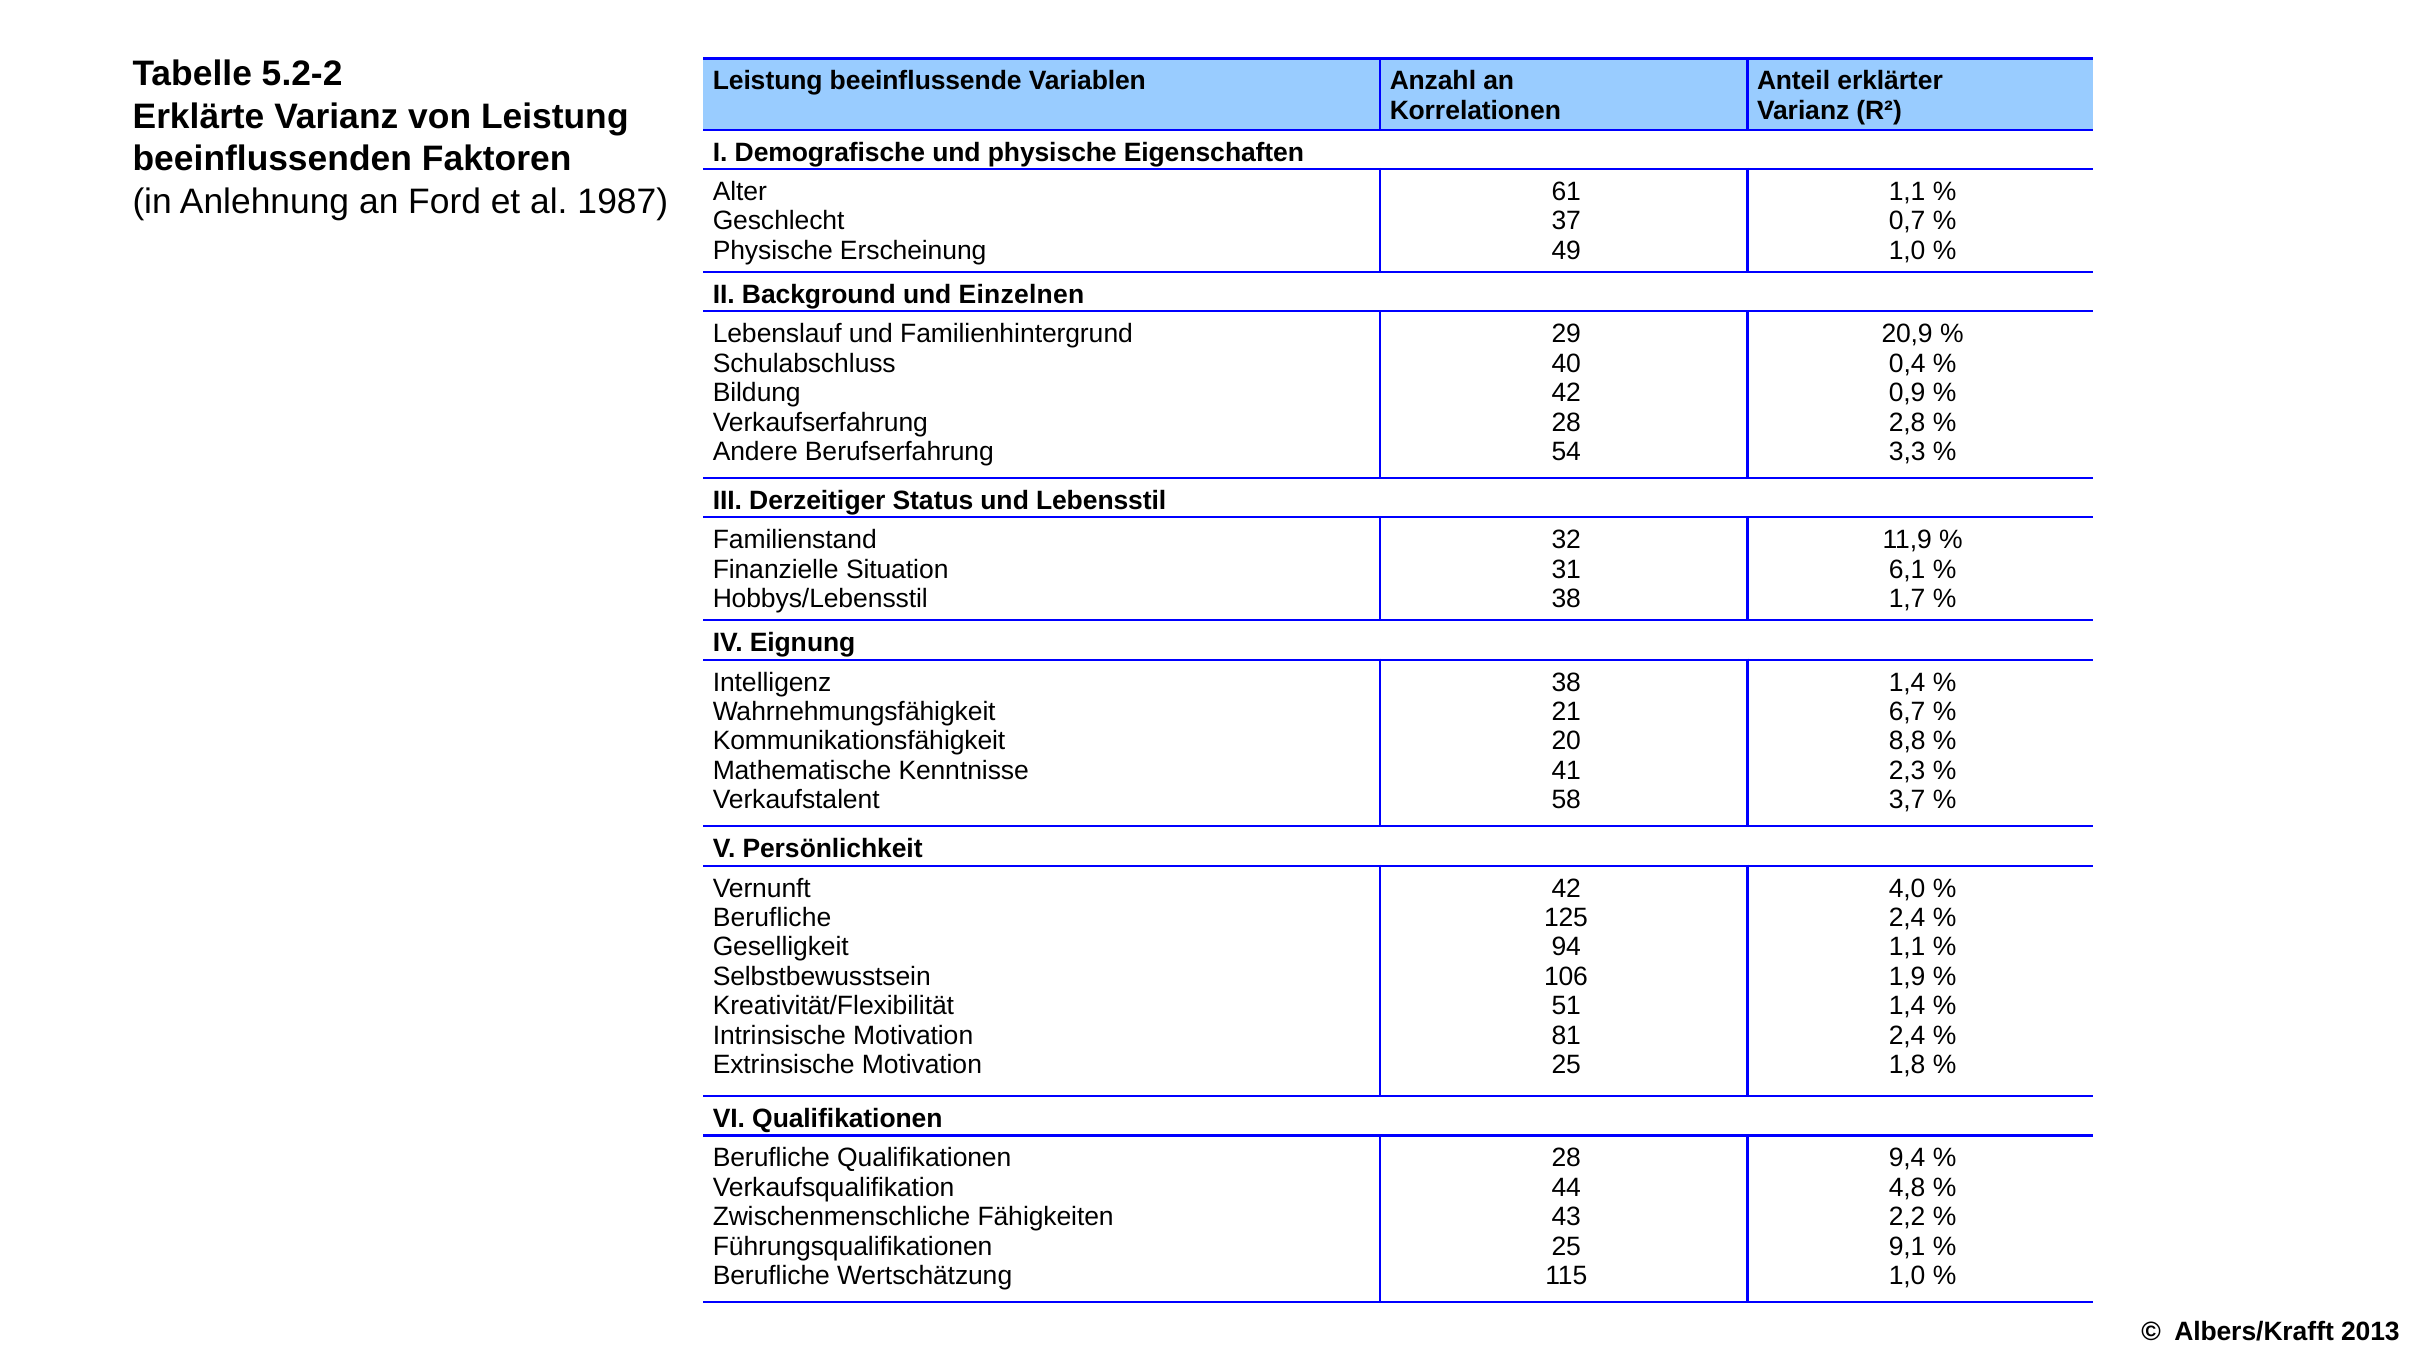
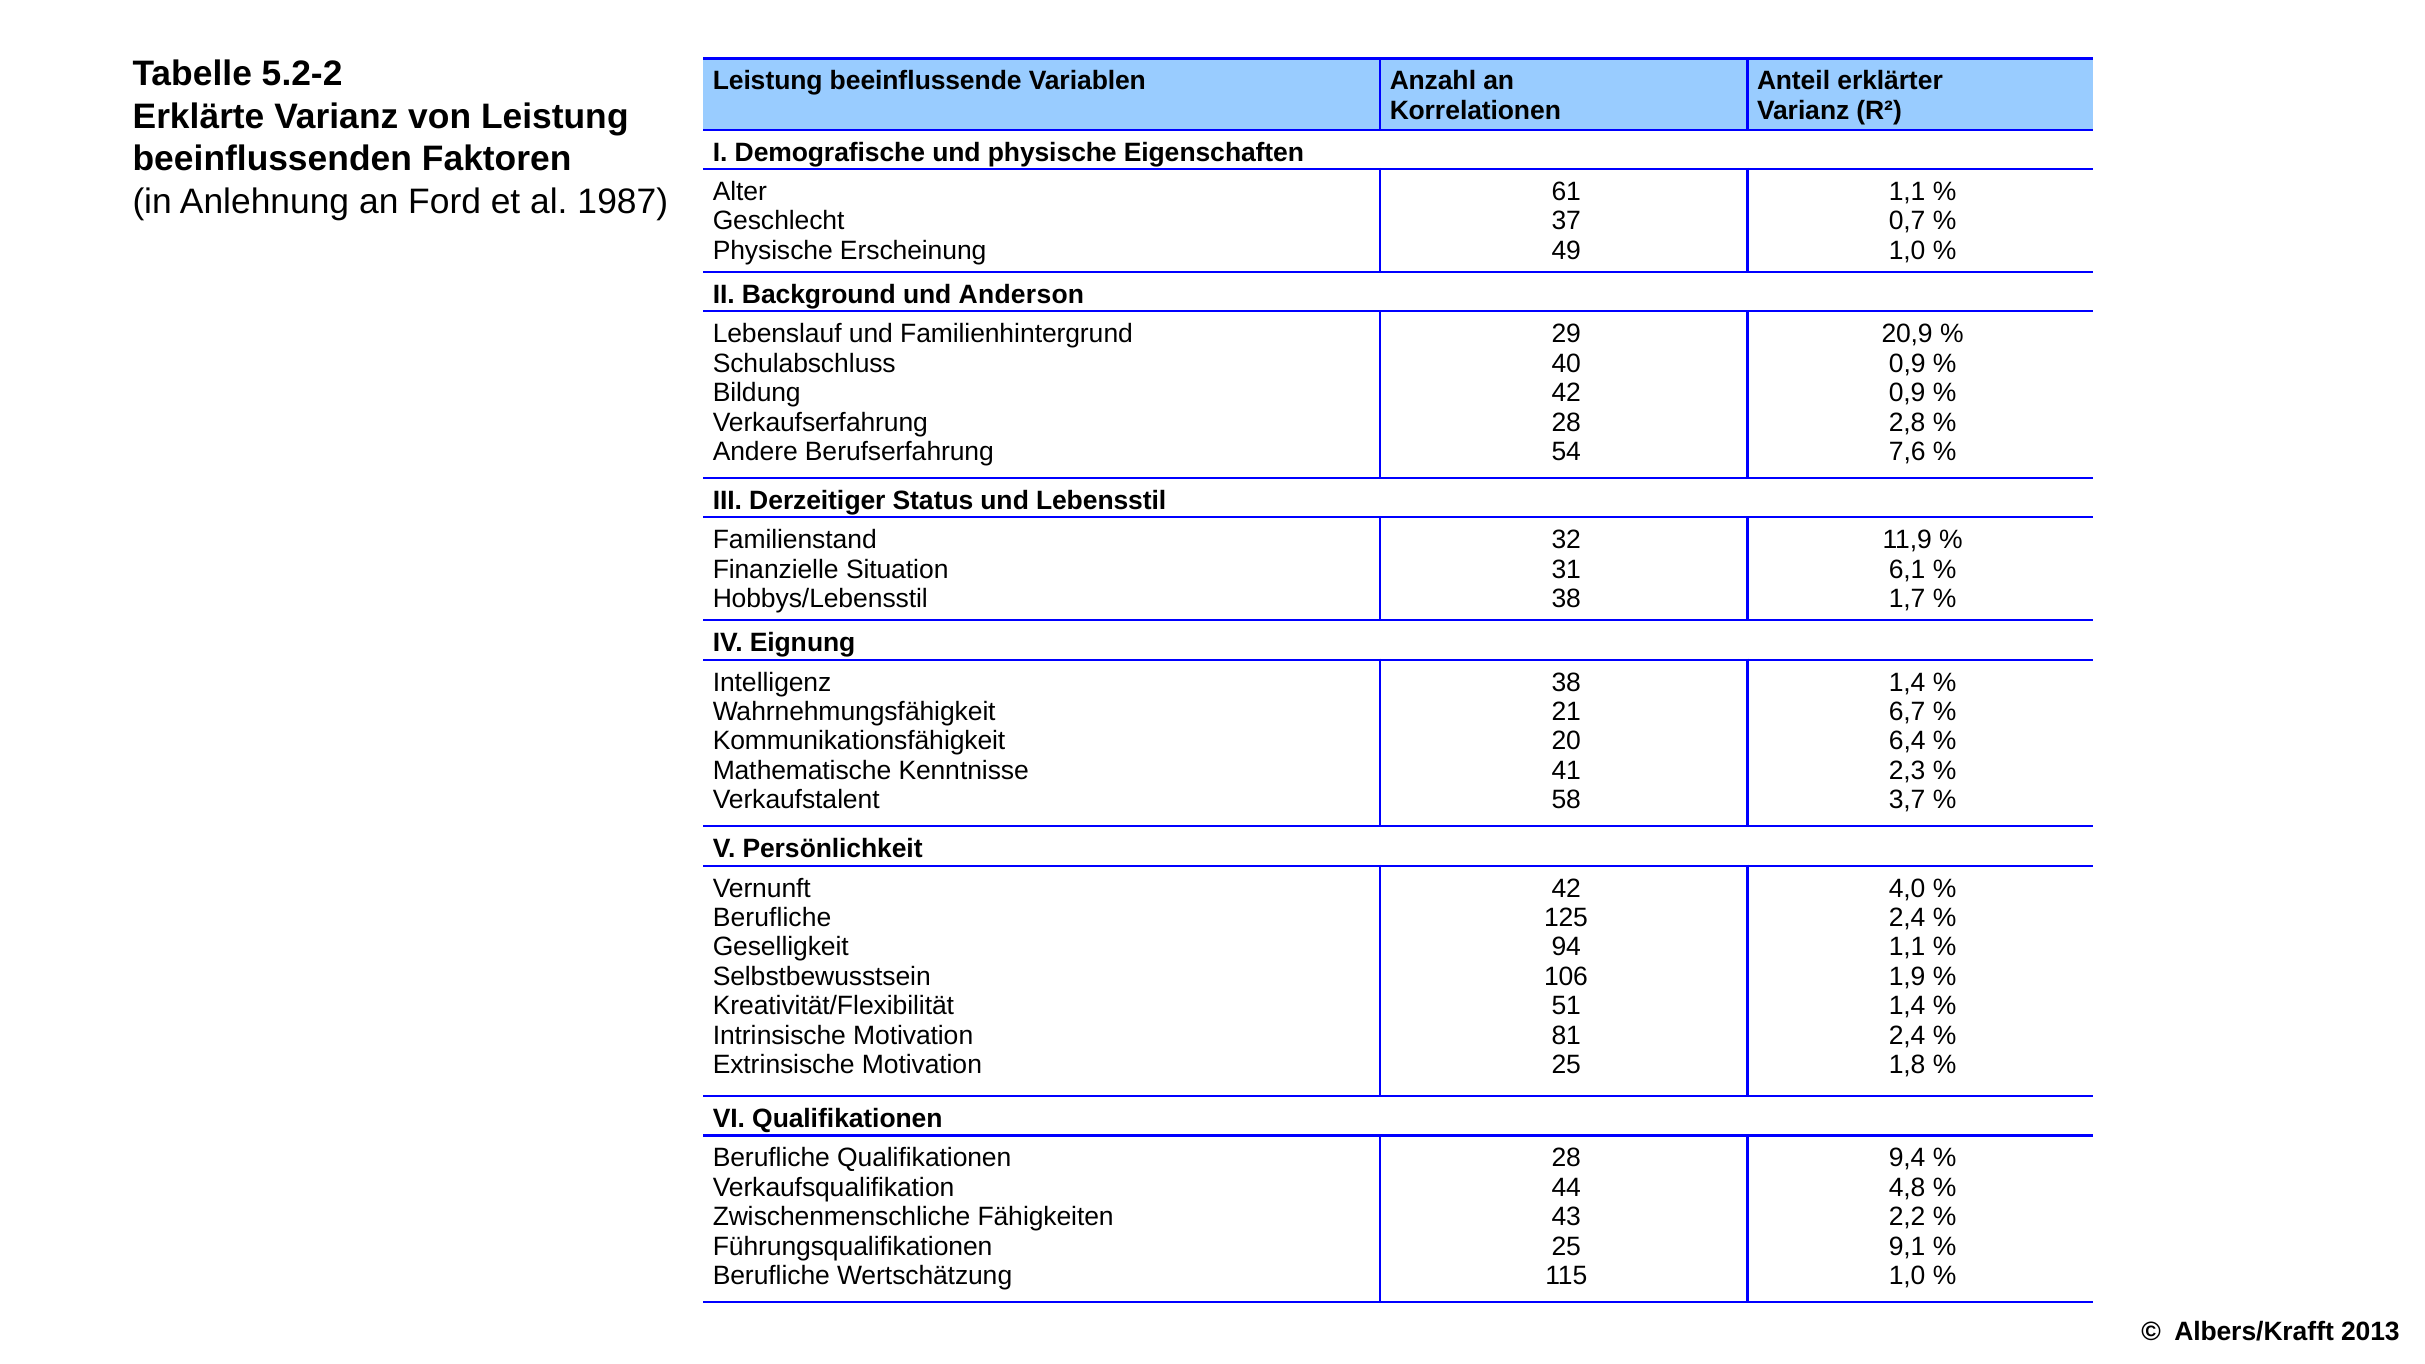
Einzelnen: Einzelnen -> Anderson (1021, 295)
0,4: 0,4 -> 0,9 (1907, 363)
3,3: 3,3 -> 7,6 (1907, 452)
8,8: 8,8 -> 6,4 (1907, 741)
